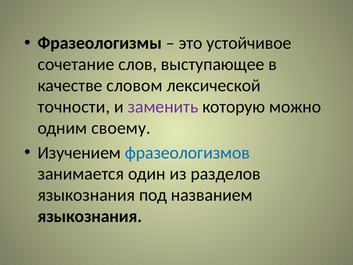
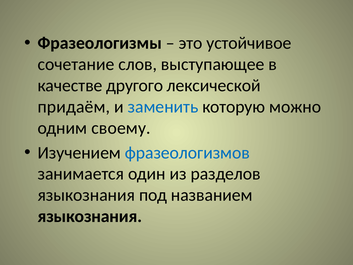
словом: словом -> другого (135, 85)
точности: точности -> придаём (74, 107)
заменить colour: purple -> blue (163, 107)
